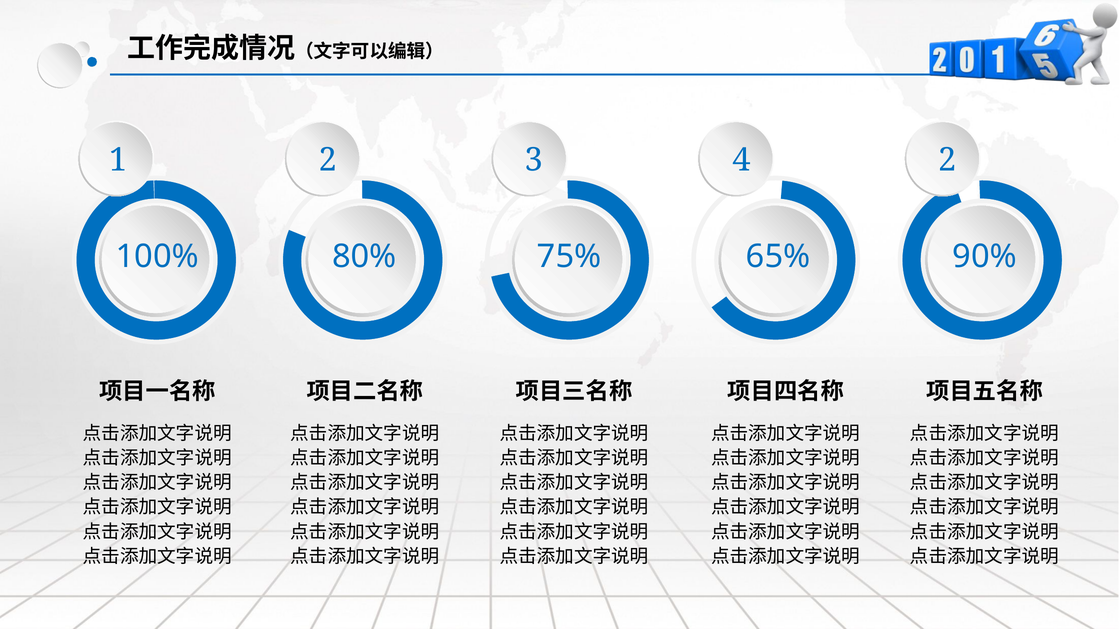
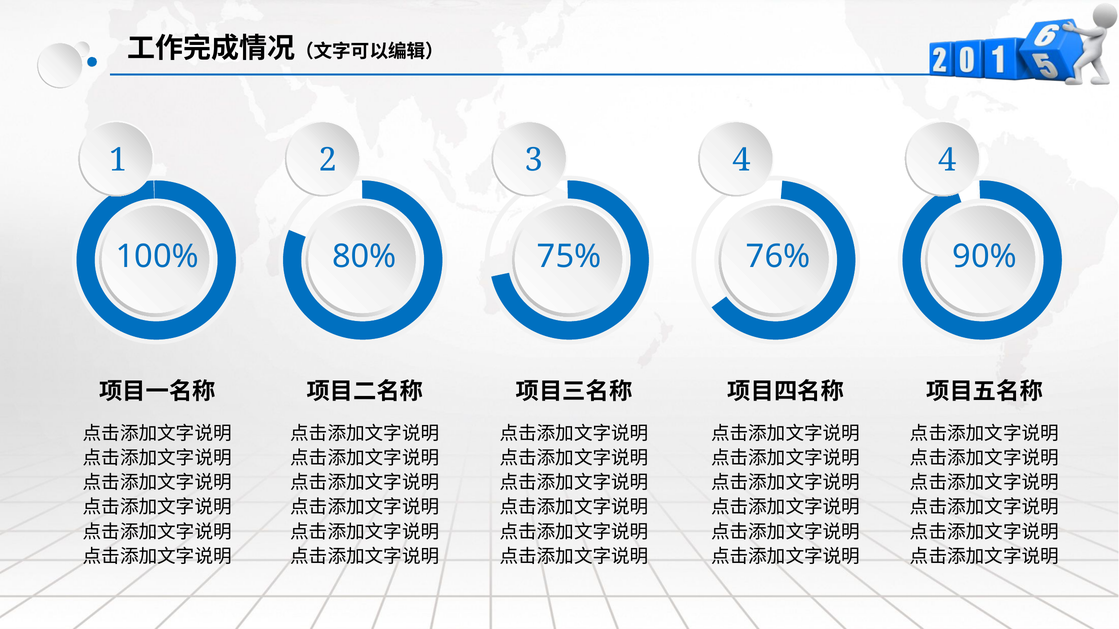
4 2: 2 -> 4 (947, 160)
65%: 65% -> 76% (778, 257)
